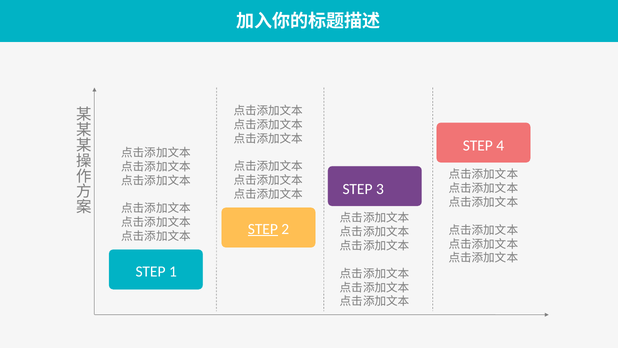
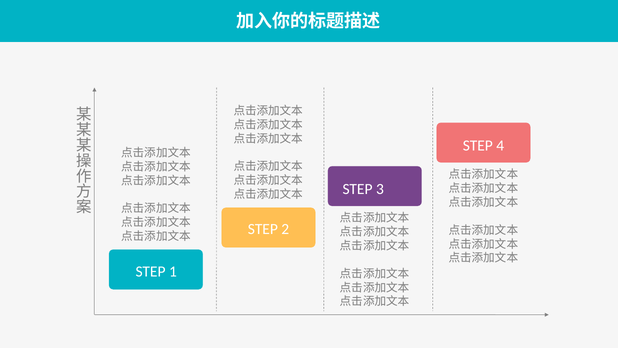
STEP underline: present -> none (263, 229)
